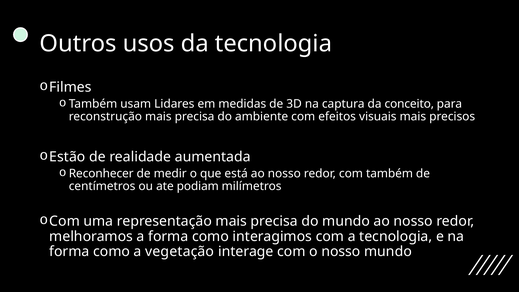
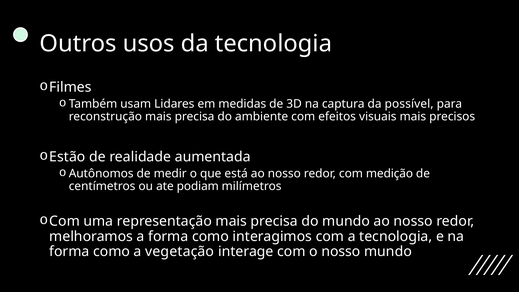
conceito: conceito -> possível (409, 104)
Reconhecer: Reconhecer -> Autônomos (101, 173)
com também: também -> medição (390, 173)
